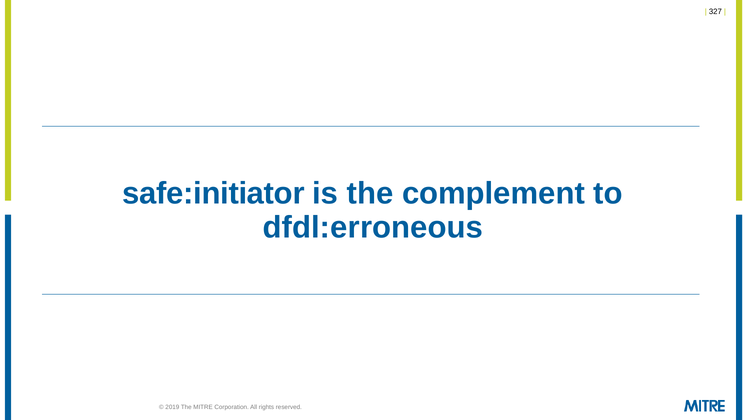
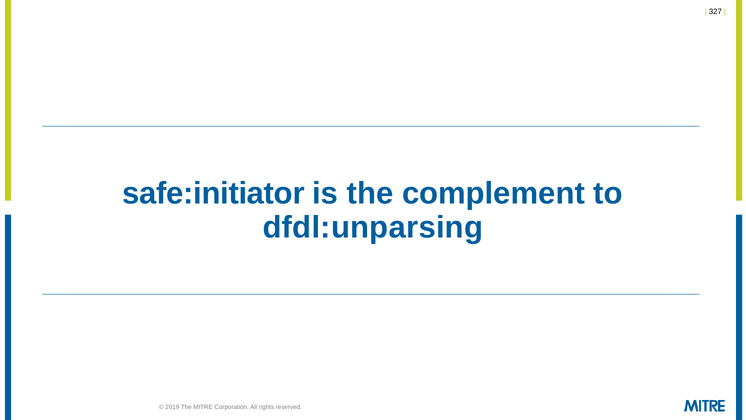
dfdl:erroneous: dfdl:erroneous -> dfdl:unparsing (373, 227)
